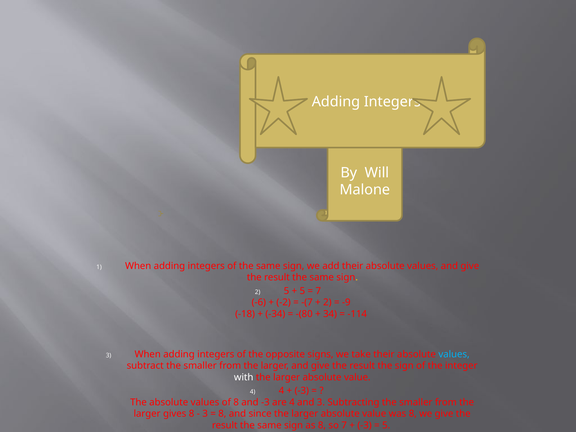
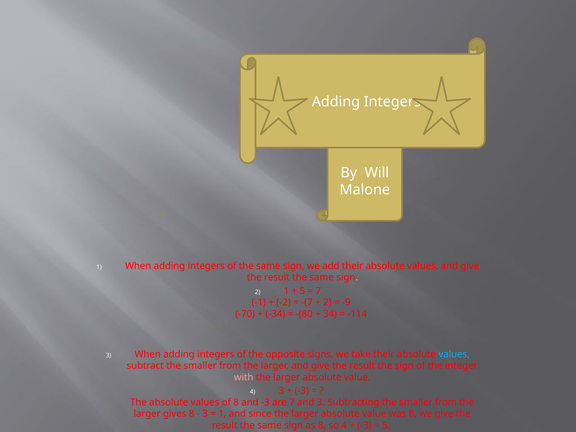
2 5: 5 -> 1 (286, 291)
-6: -6 -> -1 (259, 302)
-18: -18 -> -70 (245, 314)
with colour: white -> pink (244, 377)
4: 4 -> 3 (281, 391)
are 4: 4 -> 7 (292, 402)
8: 8 -> 1 (222, 414)
so 7: 7 -> 4 (344, 425)
